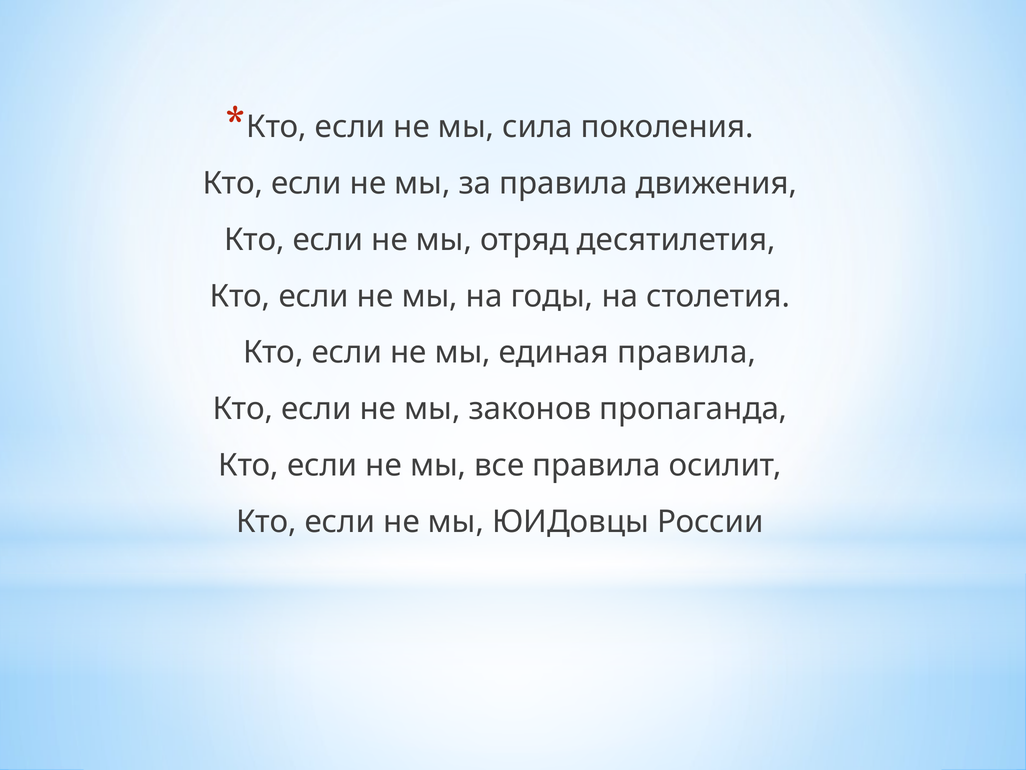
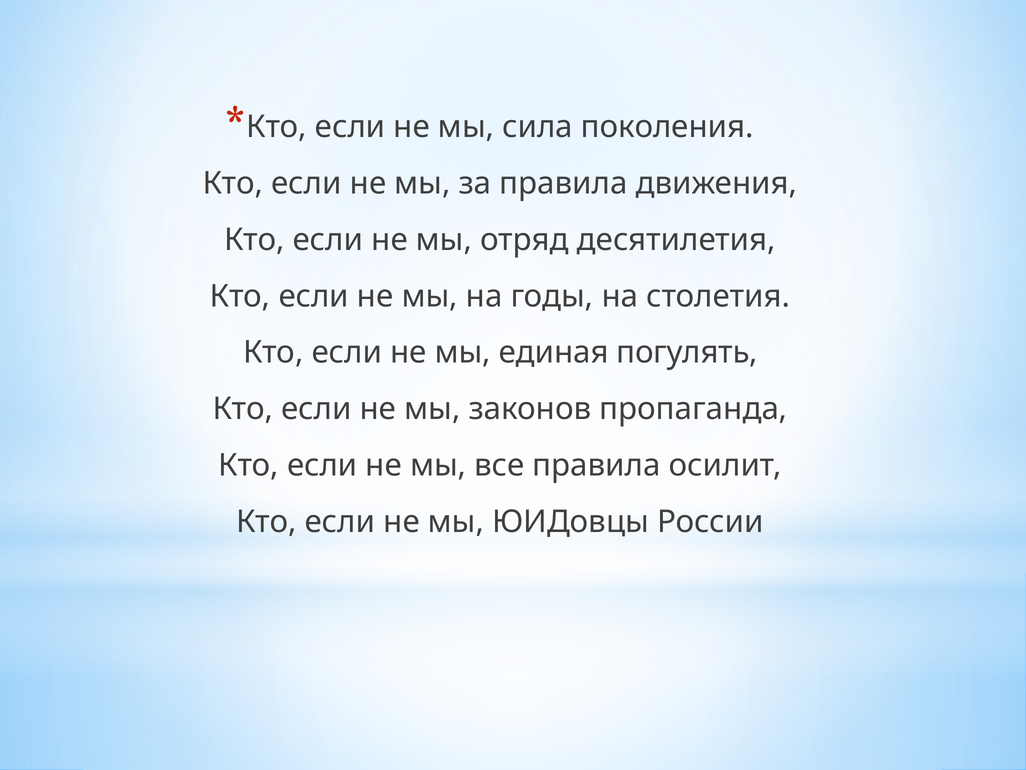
единая правила: правила -> погулять (687, 352)
